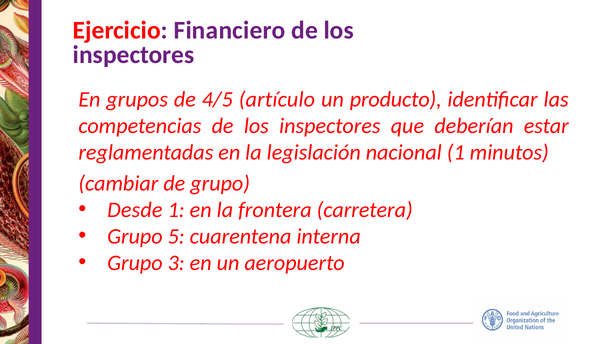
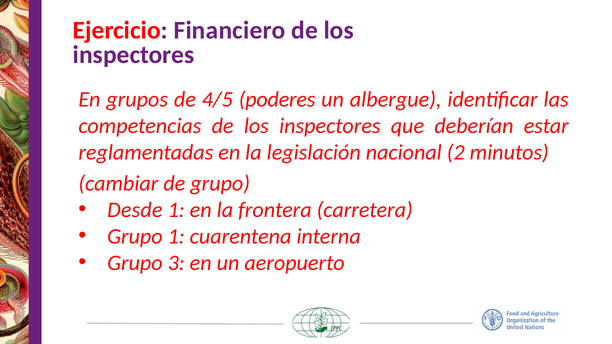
artículo: artículo -> poderes (277, 100)
producto: producto -> albergue (396, 100)
nacional 1: 1 -> 2 (456, 153)
Grupo 5: 5 -> 1 (176, 236)
